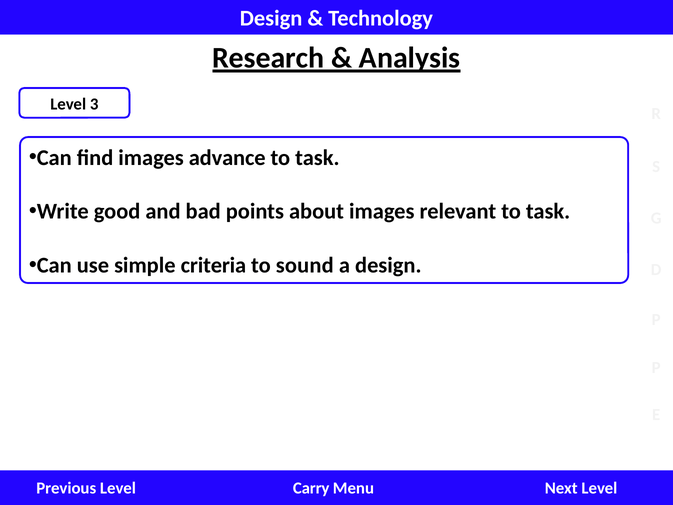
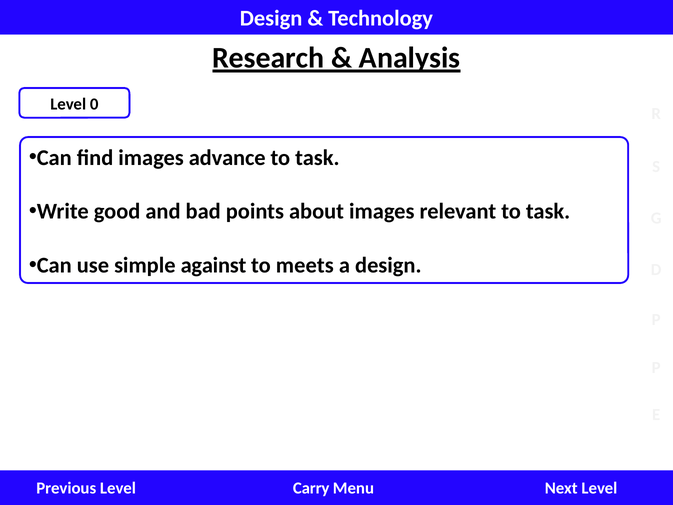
3: 3 -> 0 (94, 104)
criteria: criteria -> against (213, 265)
sound: sound -> meets (305, 265)
